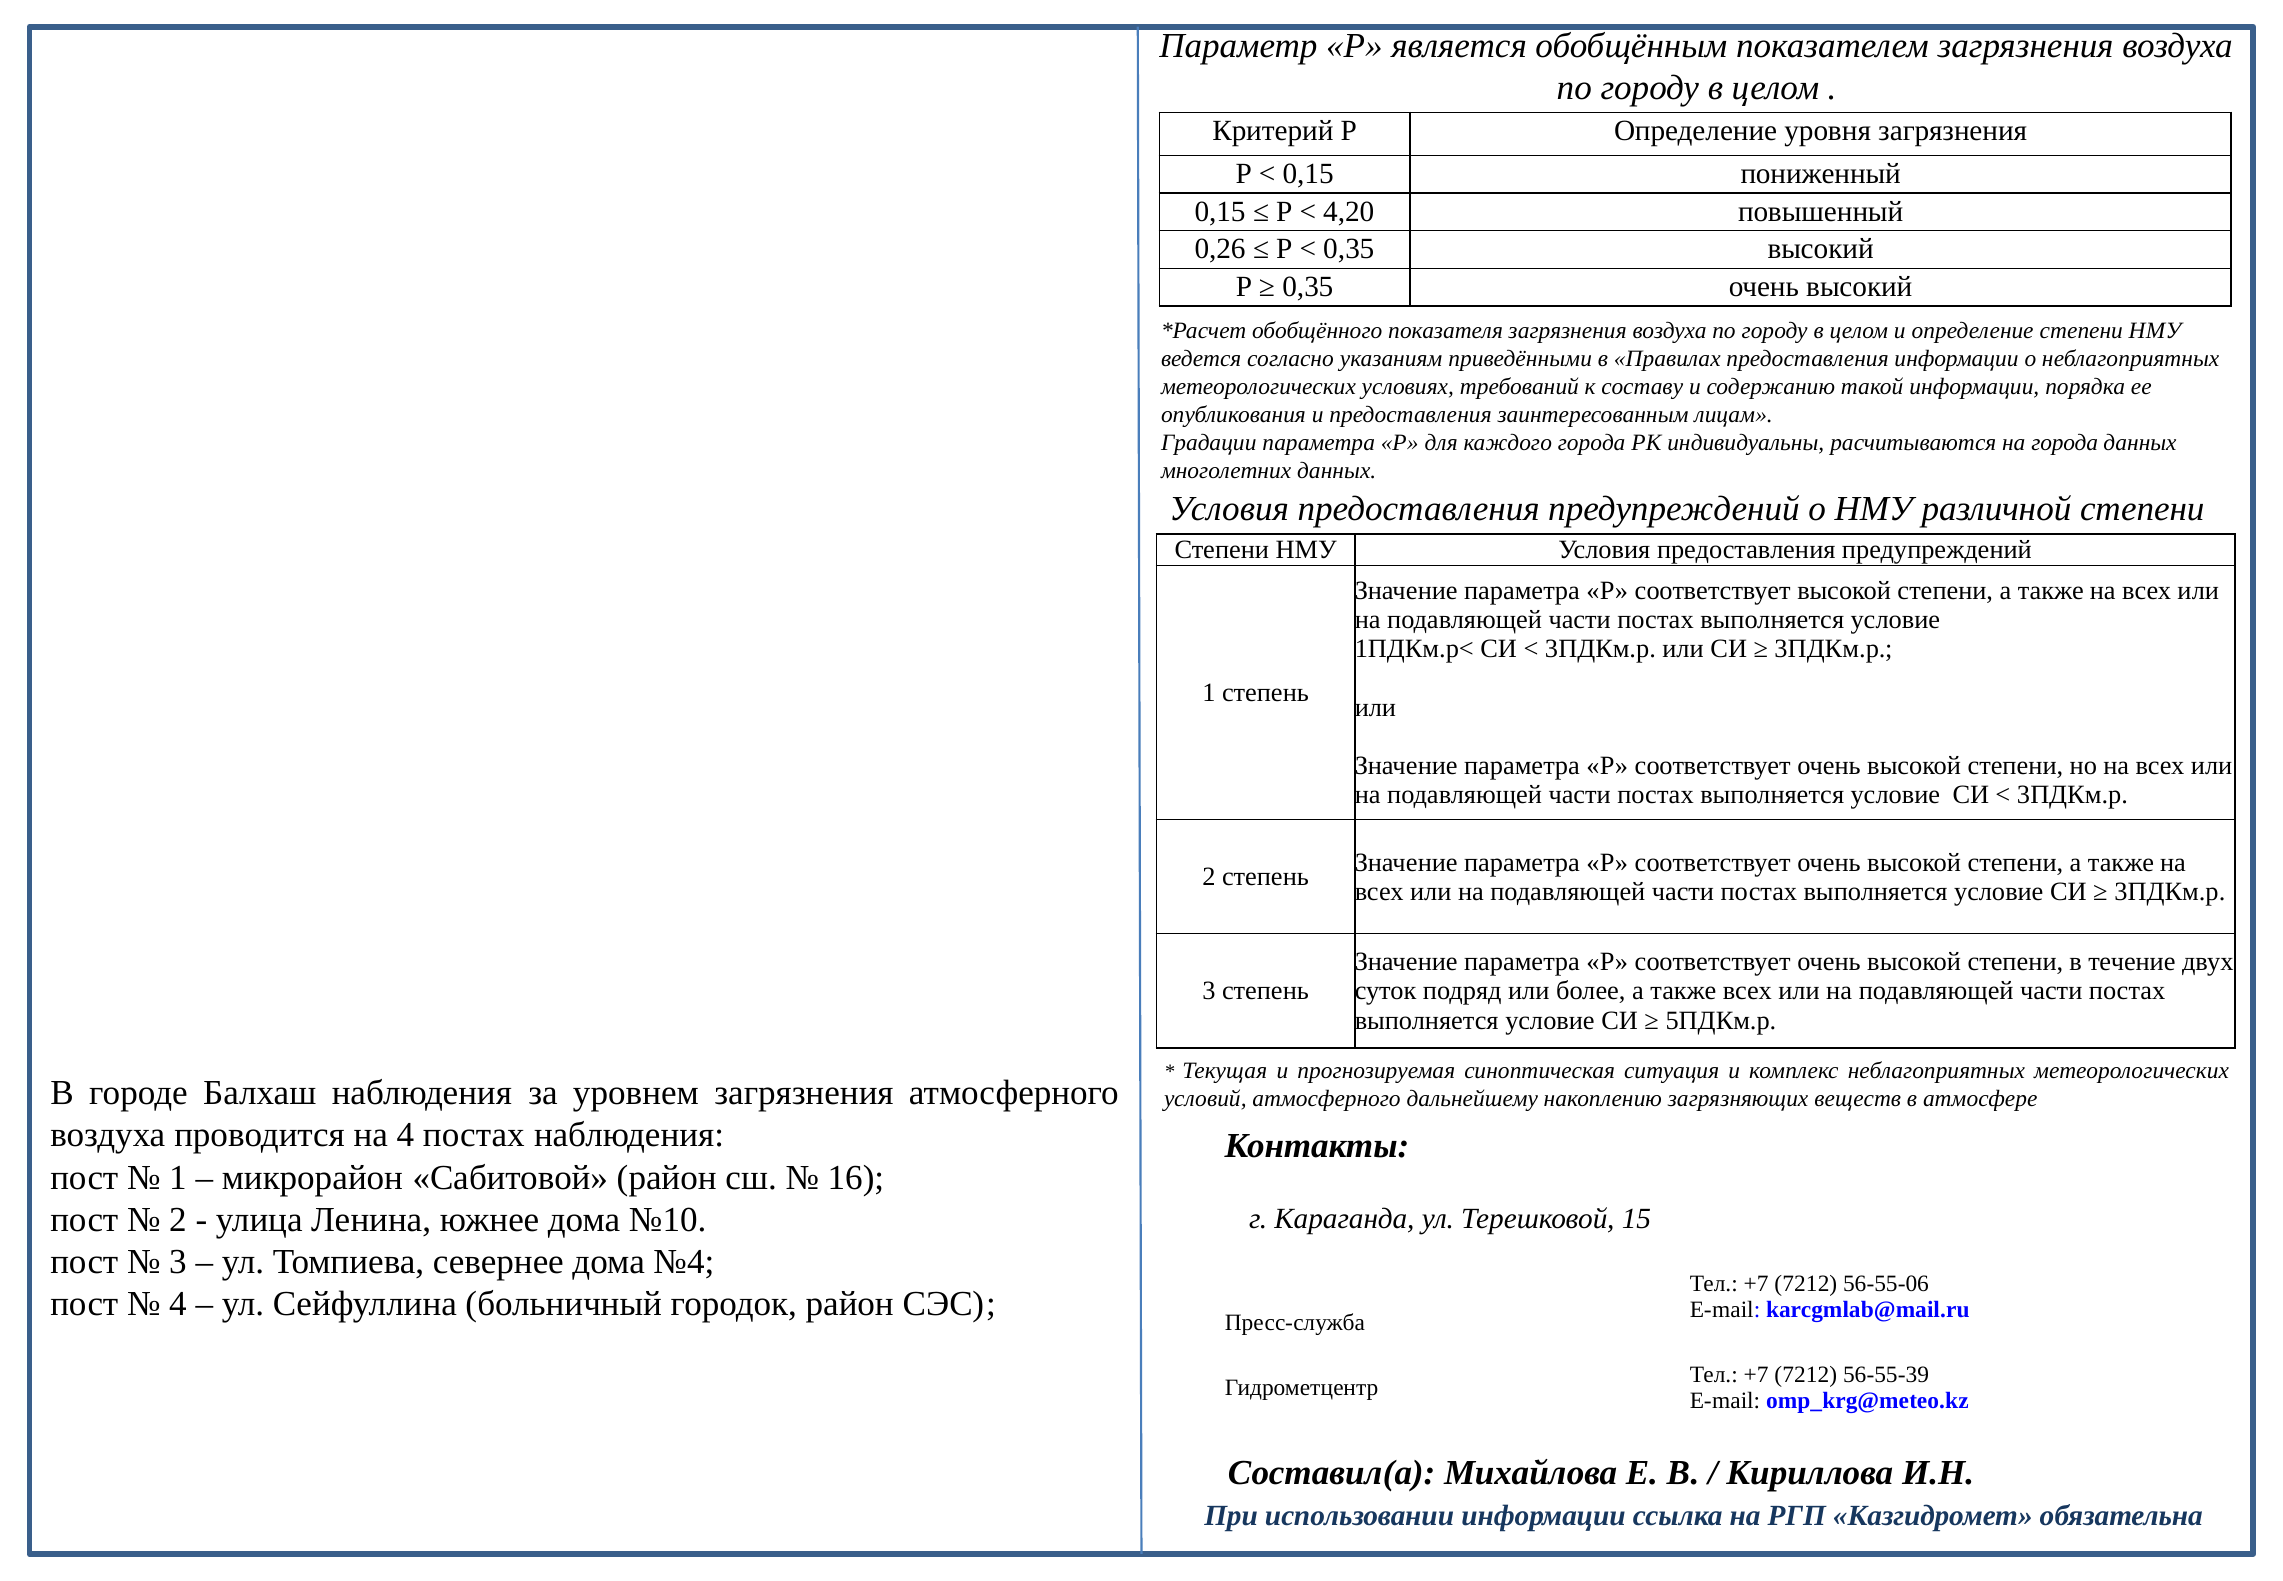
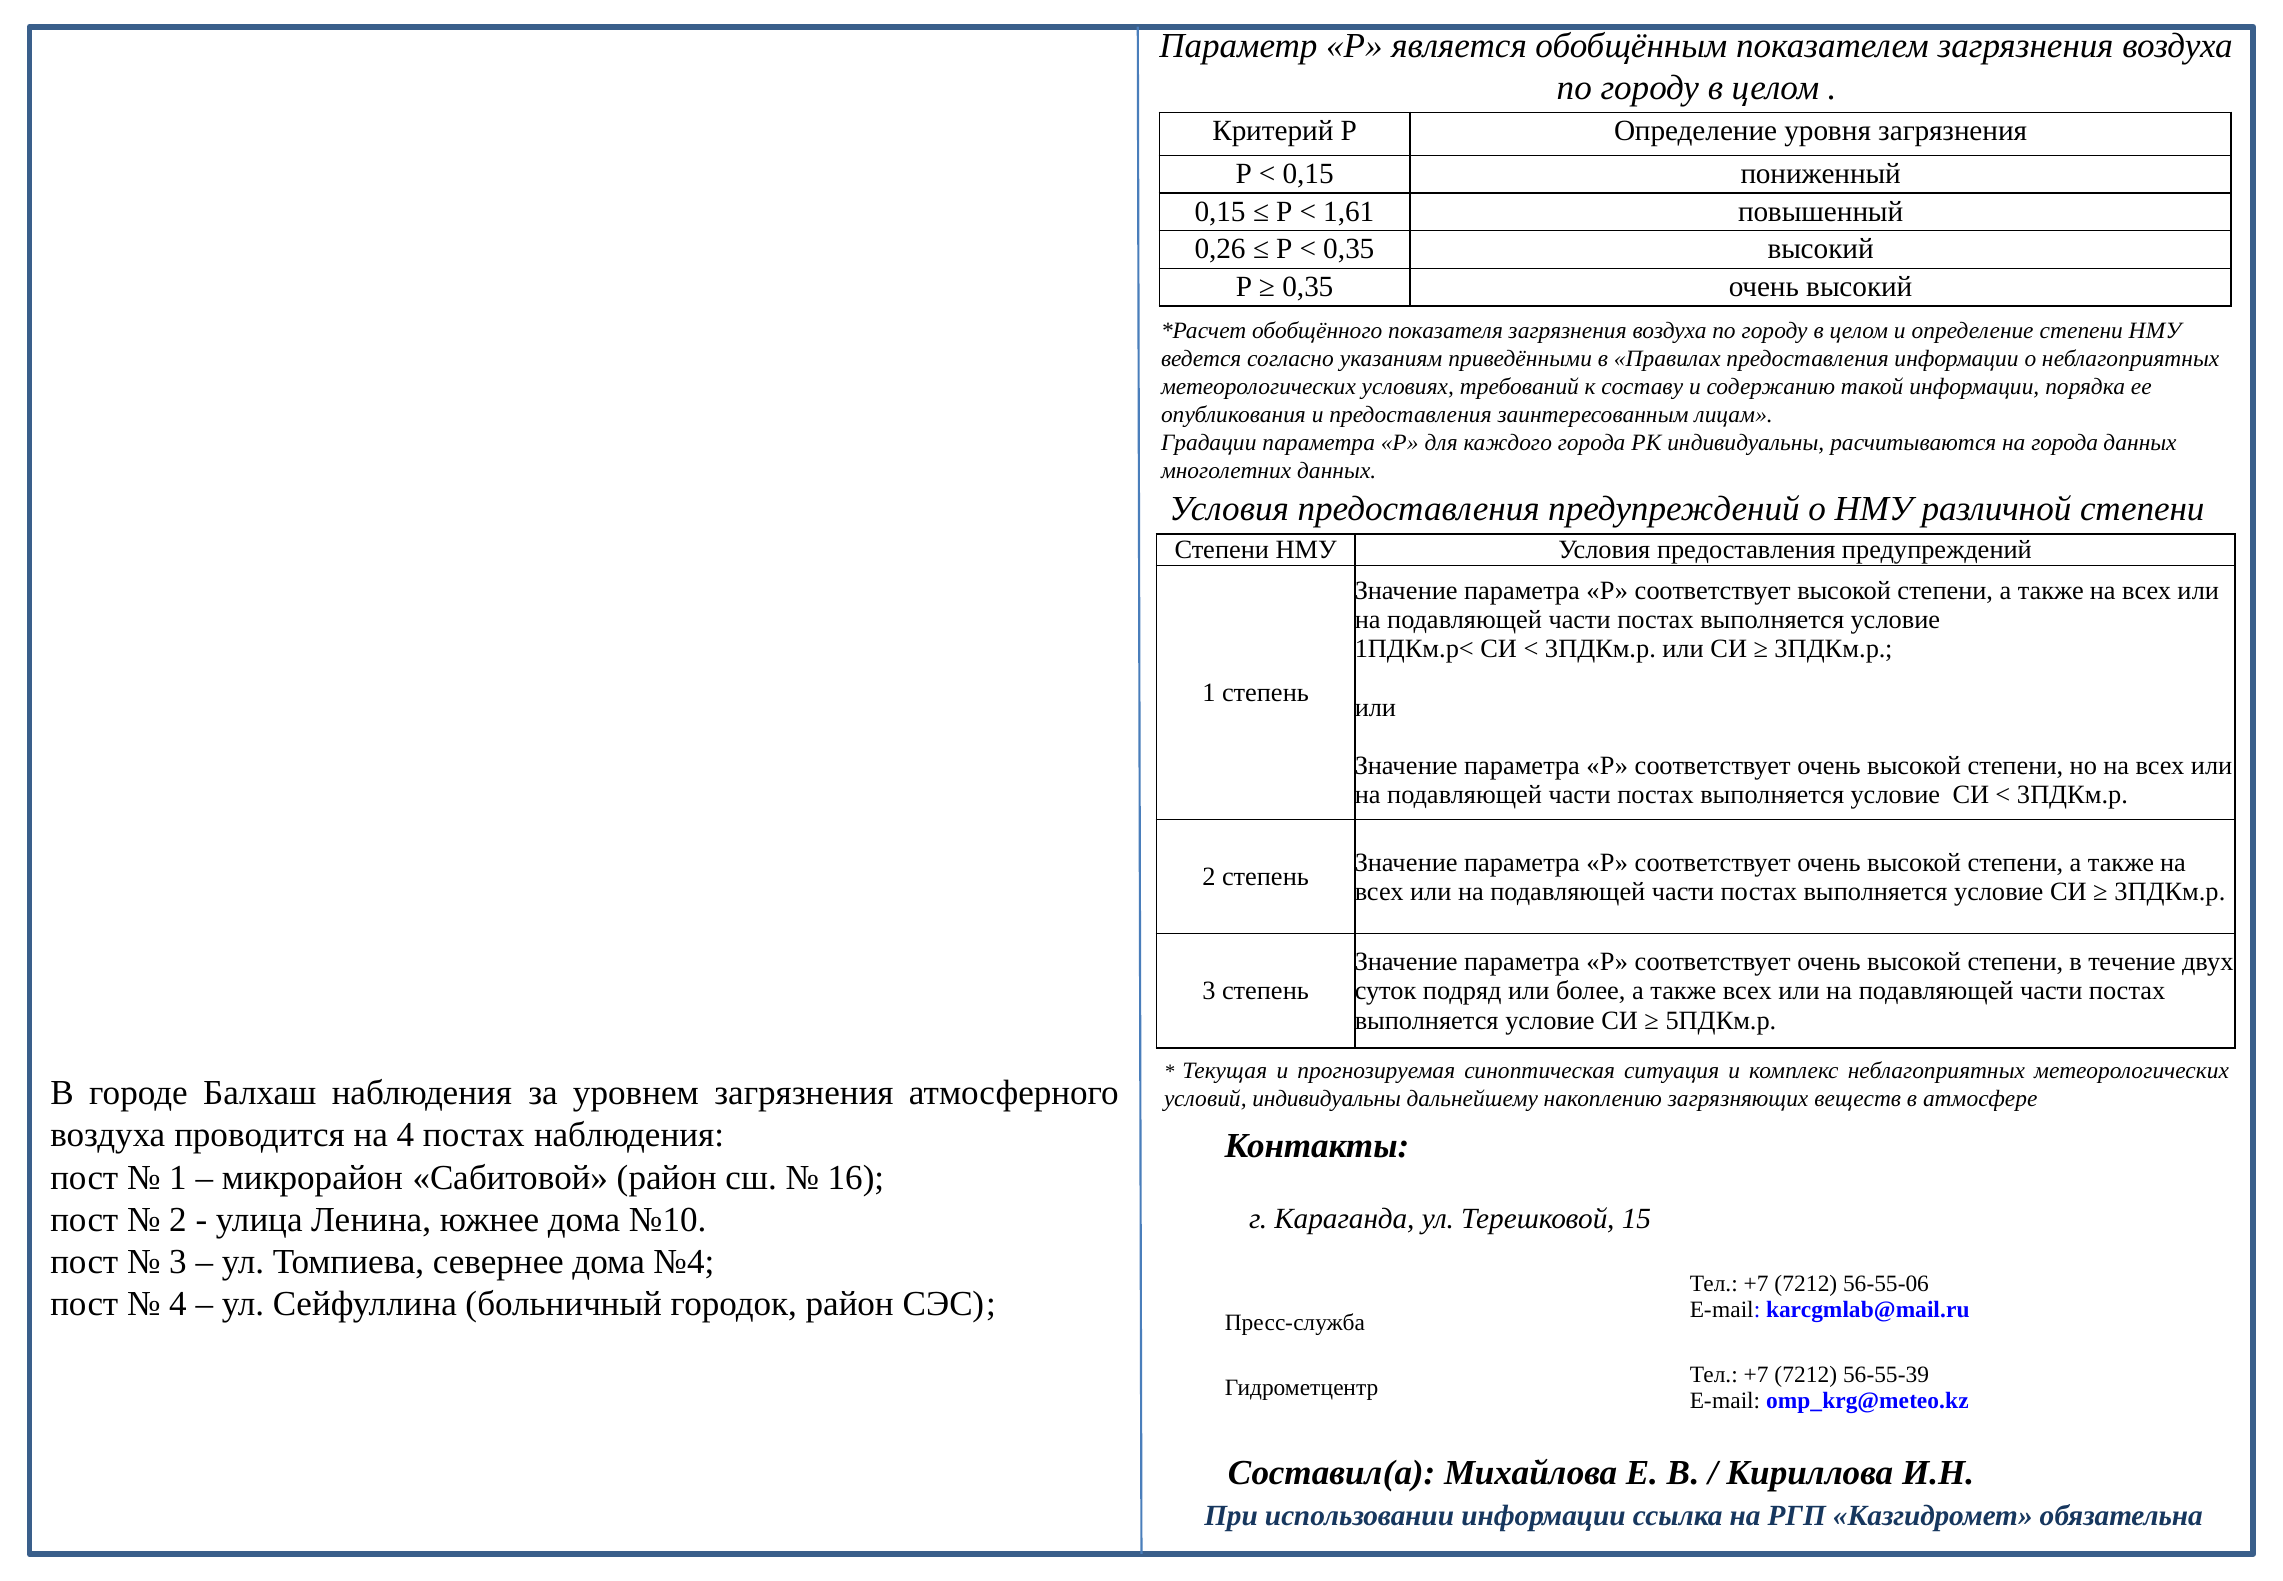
4,20: 4,20 -> 1,61 (1349, 212)
условий атмосферного: атмосферного -> индивидуальны (1327, 1099)
